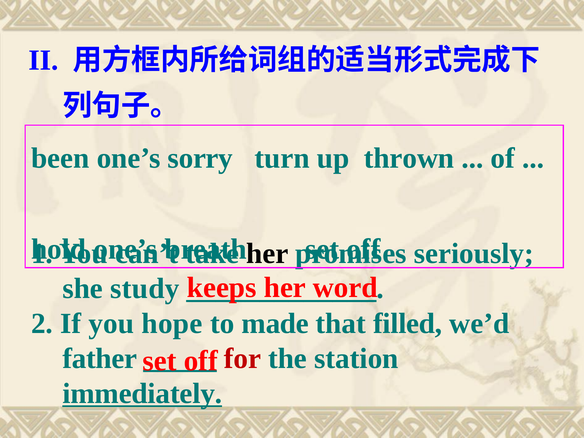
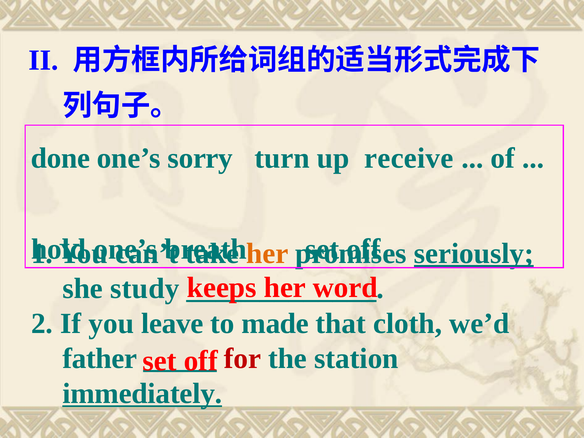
been: been -> done (60, 158)
thrown: thrown -> receive (409, 158)
her colour: black -> orange (267, 253)
seriously underline: none -> present (474, 253)
hope: hope -> leave (172, 324)
filled: filled -> cloth (408, 324)
